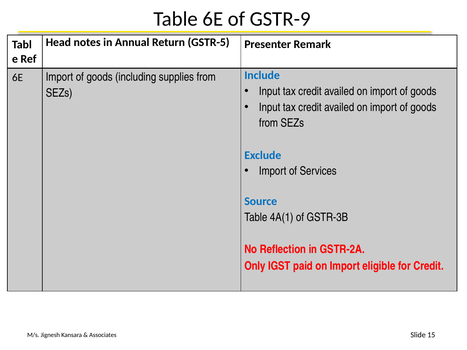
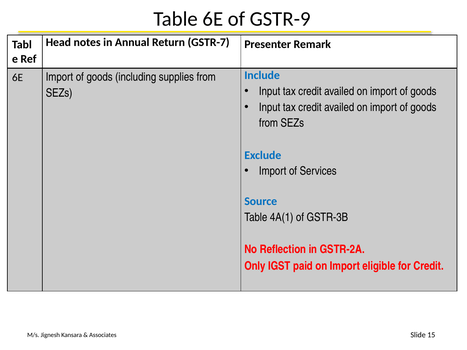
GSTR-5: GSTR-5 -> GSTR-7 (209, 42)
